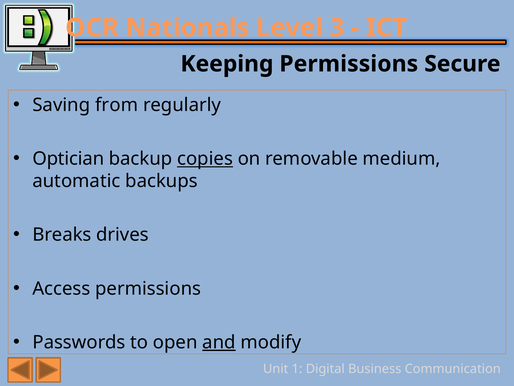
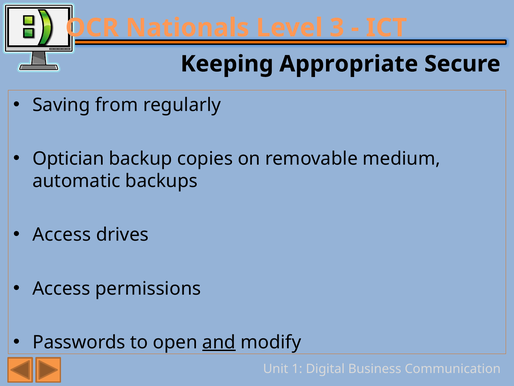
Keeping Permissions: Permissions -> Appropriate (349, 64)
copies underline: present -> none (205, 159)
Breaks: Breaks -> Access (62, 235)
